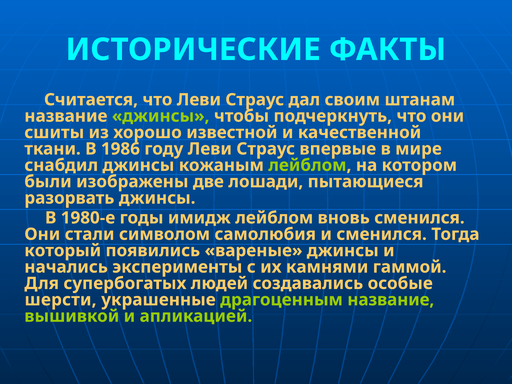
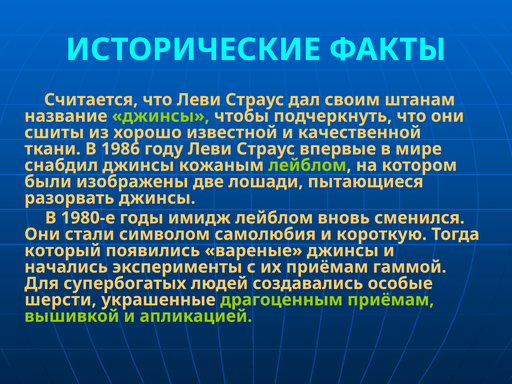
и сменился: сменился -> короткую (382, 234)
их камнями: камнями -> приёмам (327, 267)
драгоценным название: название -> приёмам (391, 300)
